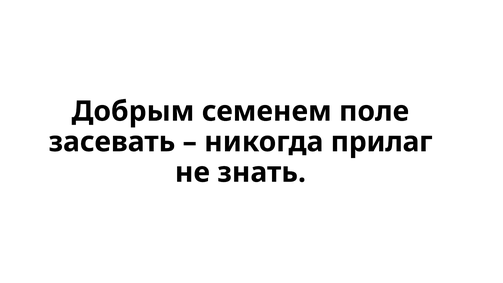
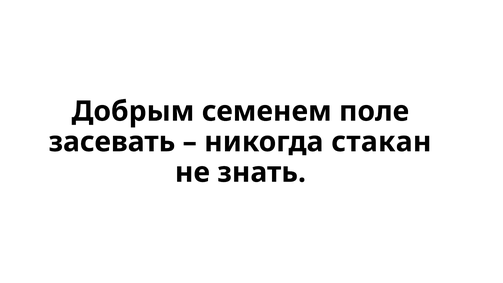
прилаг: прилаг -> стакан (381, 142)
